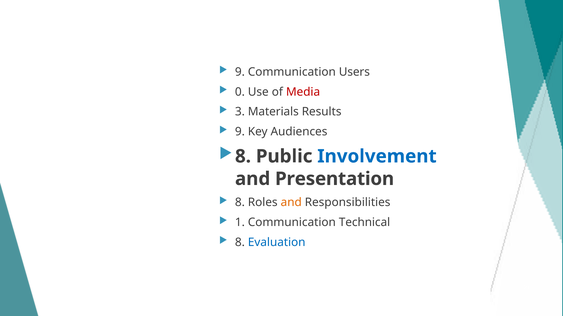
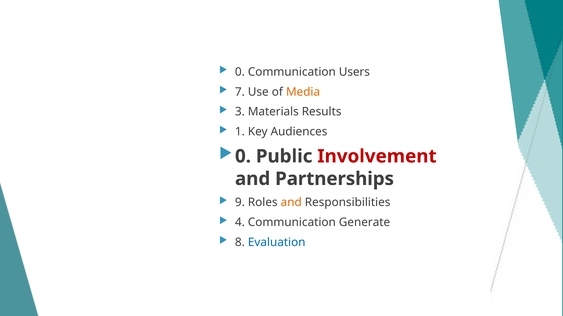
9: 9 -> 0 (240, 72)
0: 0 -> 7 (240, 92)
Media colour: red -> orange (303, 92)
9: 9 -> 1 (240, 132)
8: 8 -> 0 (243, 157)
Involvement colour: blue -> red (377, 157)
Presentation: Presentation -> Partnerships (335, 179)
8: 8 -> 9 (240, 203)
1: 1 -> 4 (240, 223)
Technical: Technical -> Generate (365, 223)
